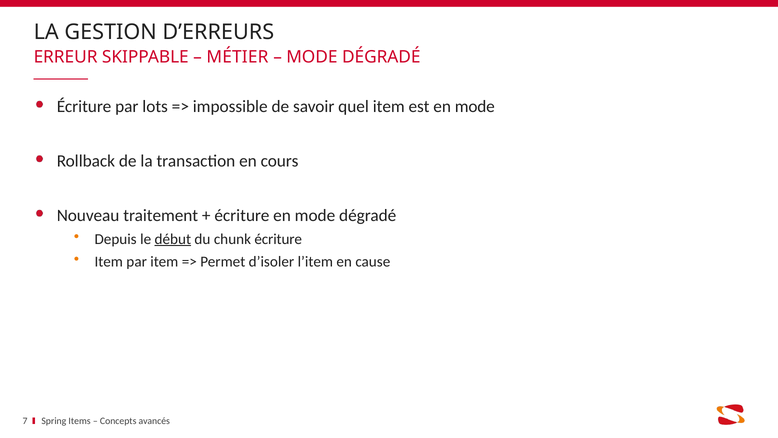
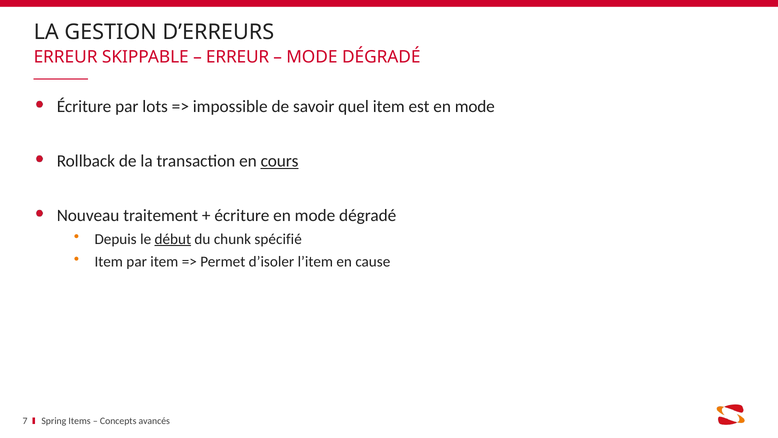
MÉTIER: MÉTIER -> ERREUR (238, 57)
cours underline: none -> present (280, 161)
chunk écriture: écriture -> spécifié (278, 239)
